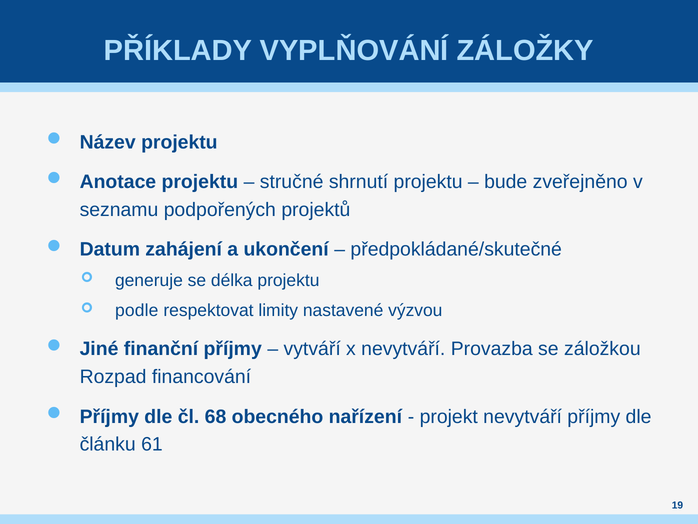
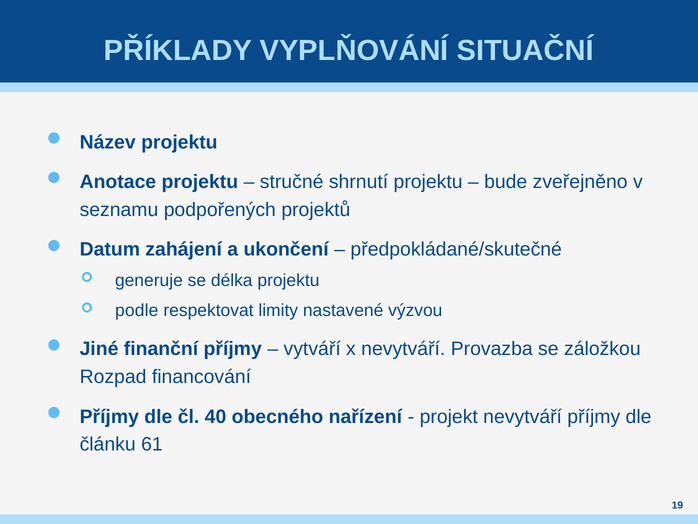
ZÁLOŽKY: ZÁLOŽKY -> SITUAČNÍ (525, 50)
68: 68 -> 40 (215, 416)
